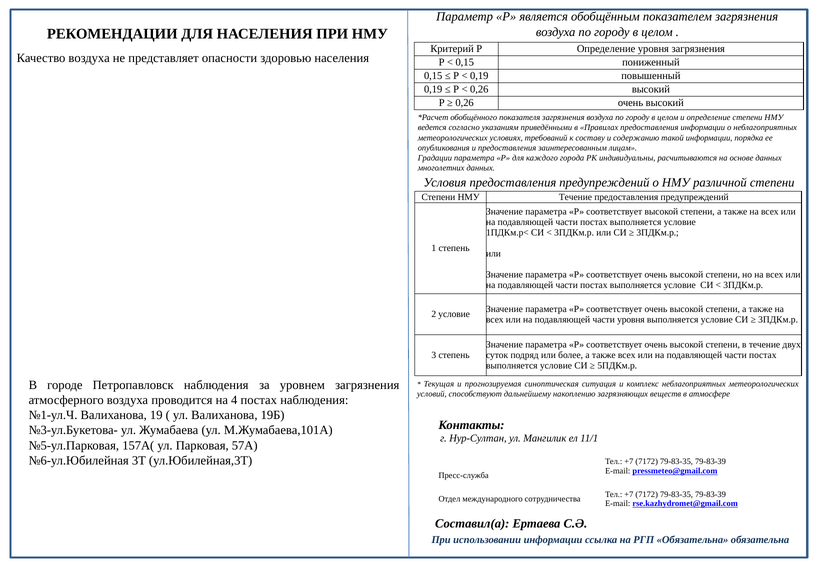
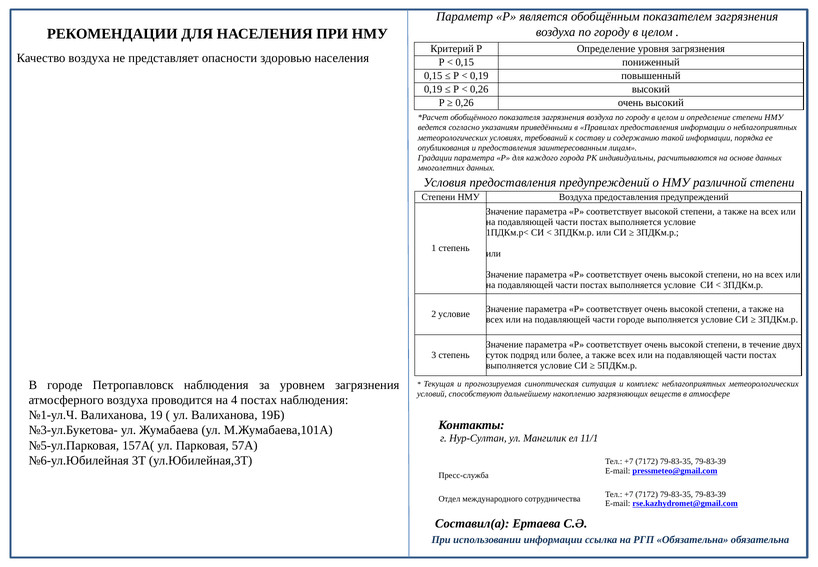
НМУ Течение: Течение -> Воздуха (575, 197)
части уровня: уровня -> городе (631, 319)
